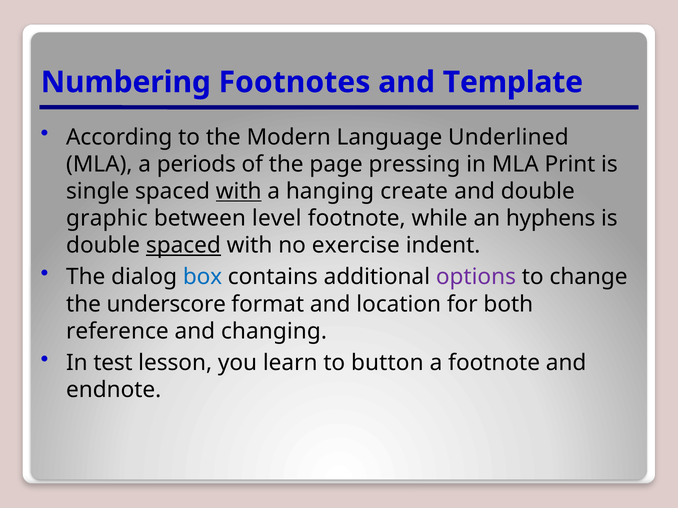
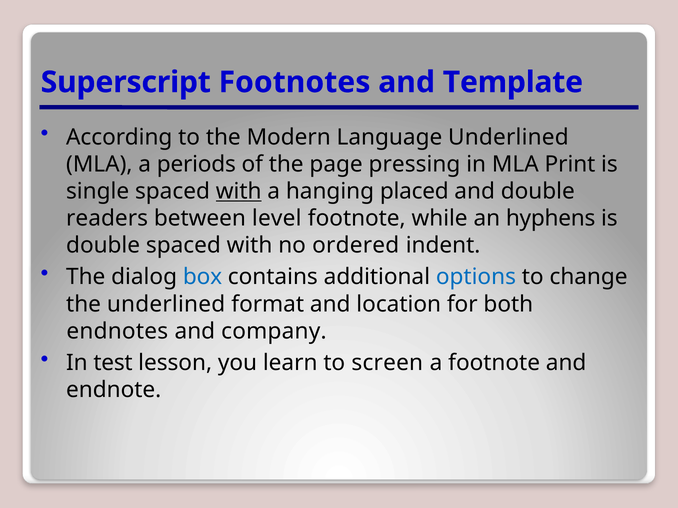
Numbering: Numbering -> Superscript (126, 82)
create: create -> placed (414, 191)
graphic: graphic -> readers (107, 219)
spaced underline: present -> none (183, 246)
exercise: exercise -> ordered (356, 246)
options colour: purple -> blue (476, 277)
the underscore: underscore -> underlined (166, 304)
reference: reference -> endnotes (117, 332)
changing: changing -> company (274, 332)
button: button -> screen (387, 363)
